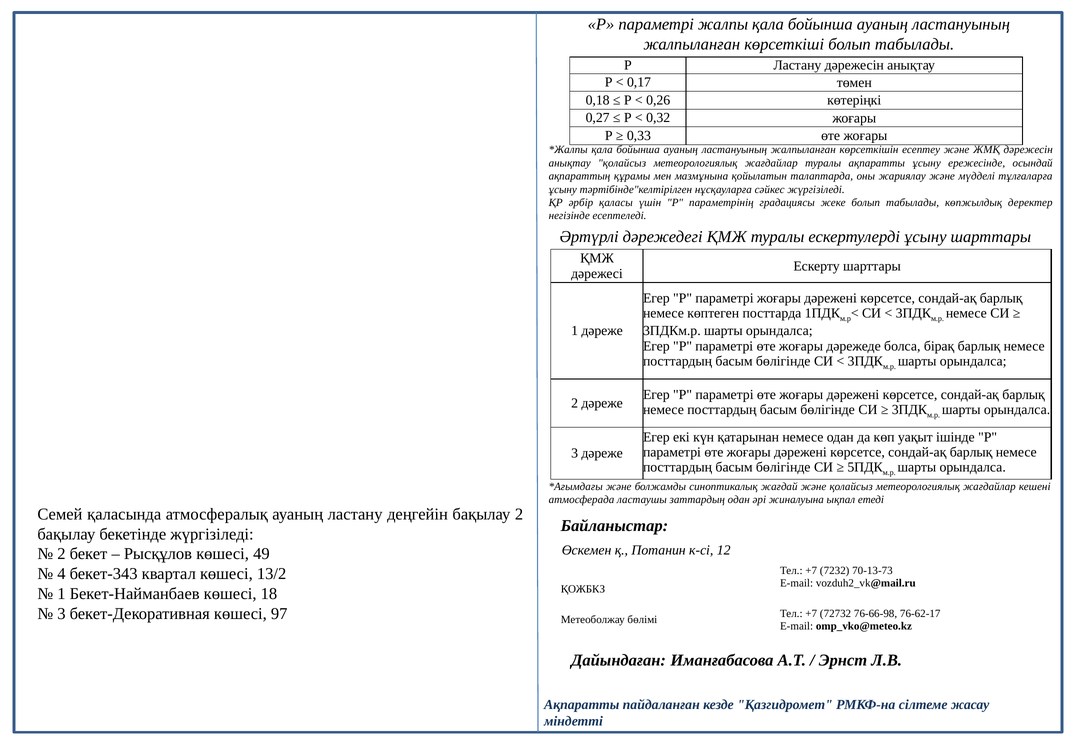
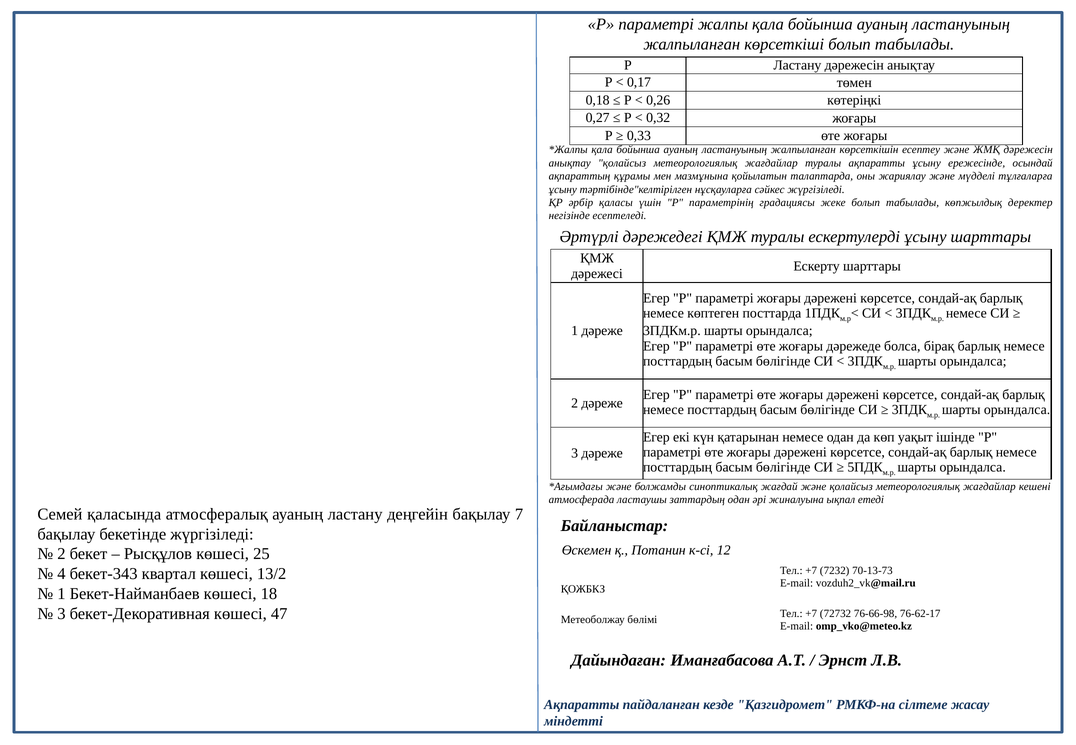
бақылау 2: 2 -> 7 (519, 514)
49: 49 -> 25 (261, 554)
97: 97 -> 47 (279, 614)
